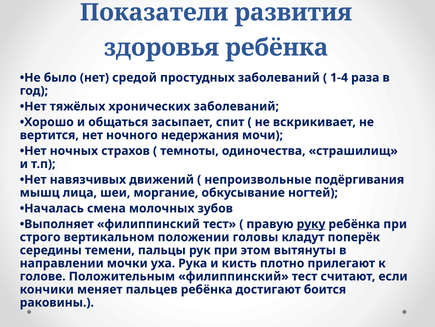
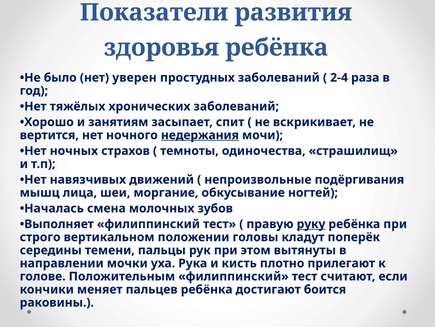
средой: средой -> уверен (134, 77)
1-4: 1-4 -> 2-4 (339, 77)
общаться: общаться -> занятиям (118, 122)
недержания underline: none -> present (200, 135)
